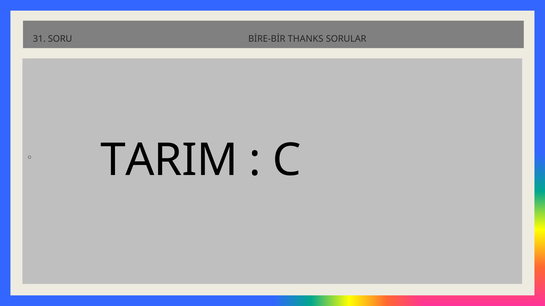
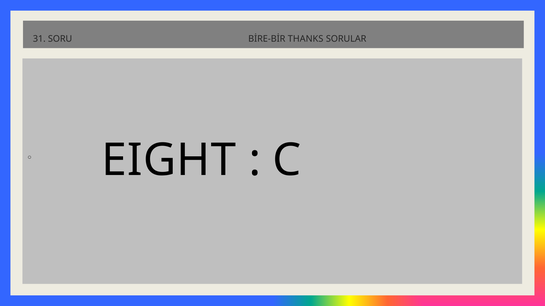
TARIM: TARIM -> EIGHT (169, 161)
